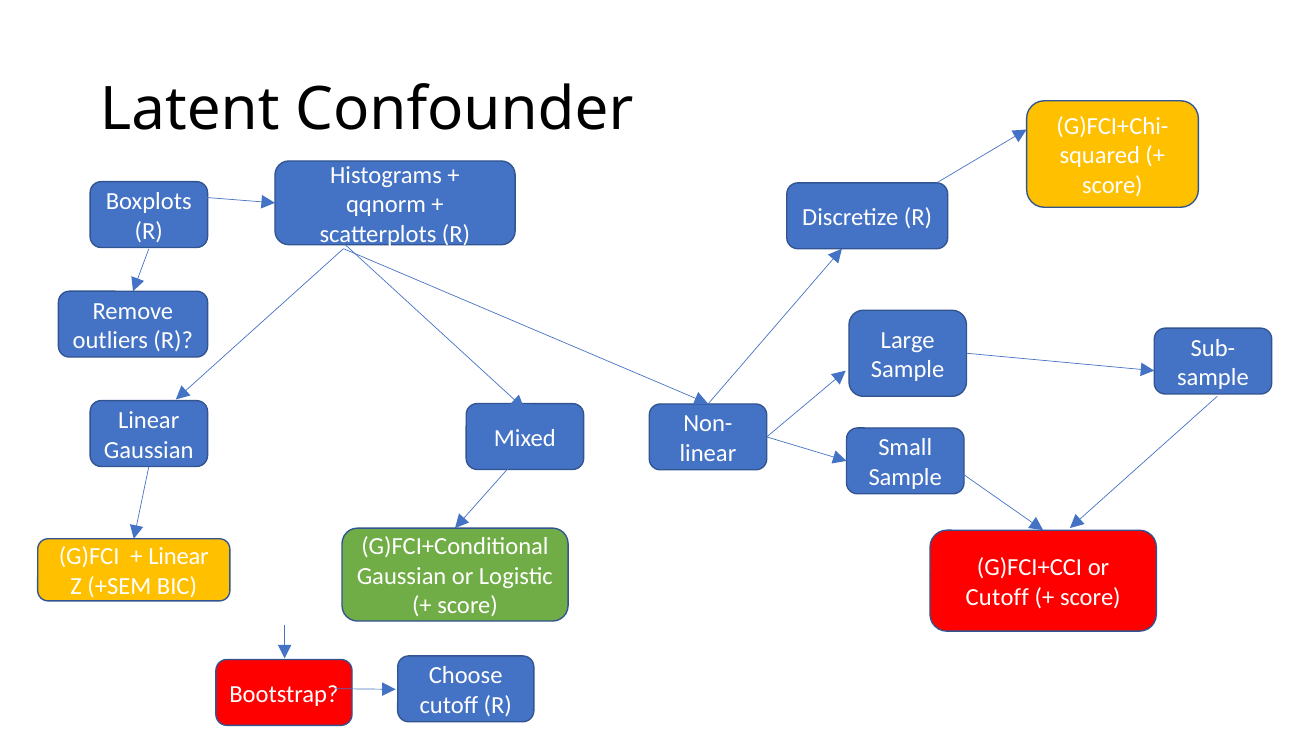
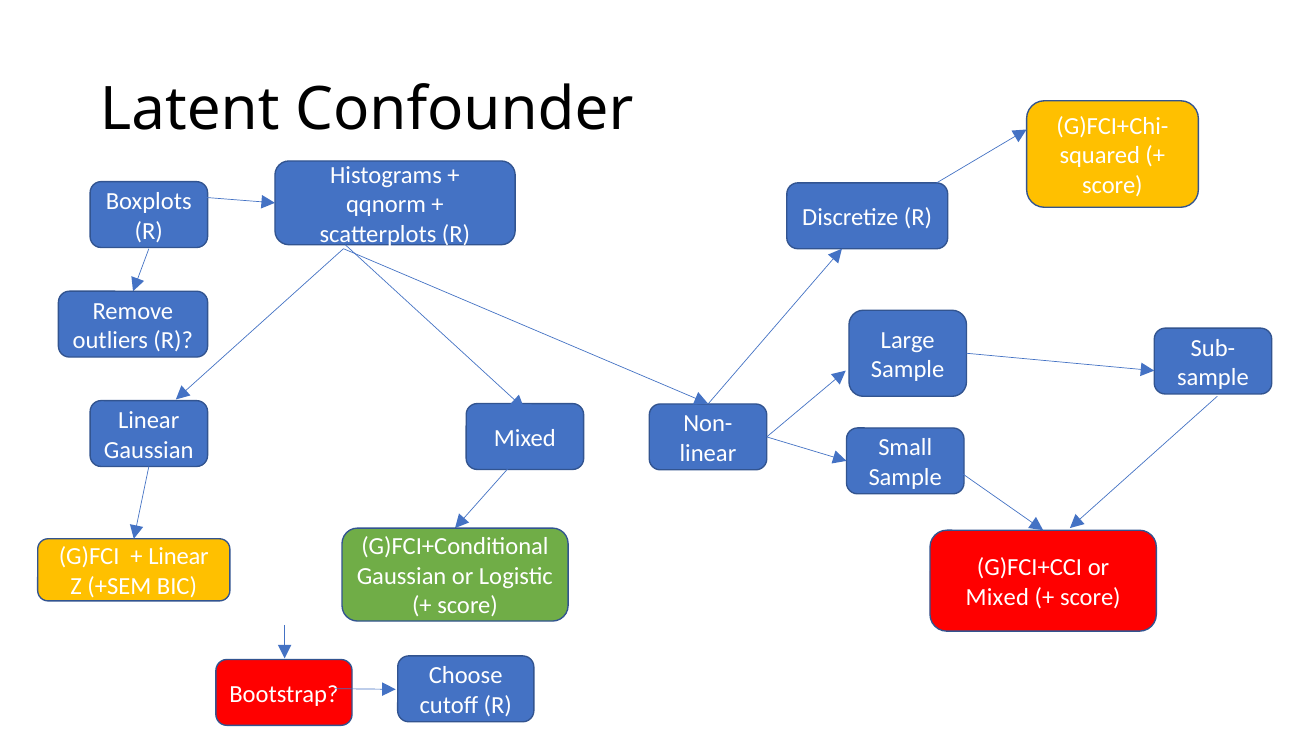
Cutoff: Cutoff -> Mixed (997, 597)
